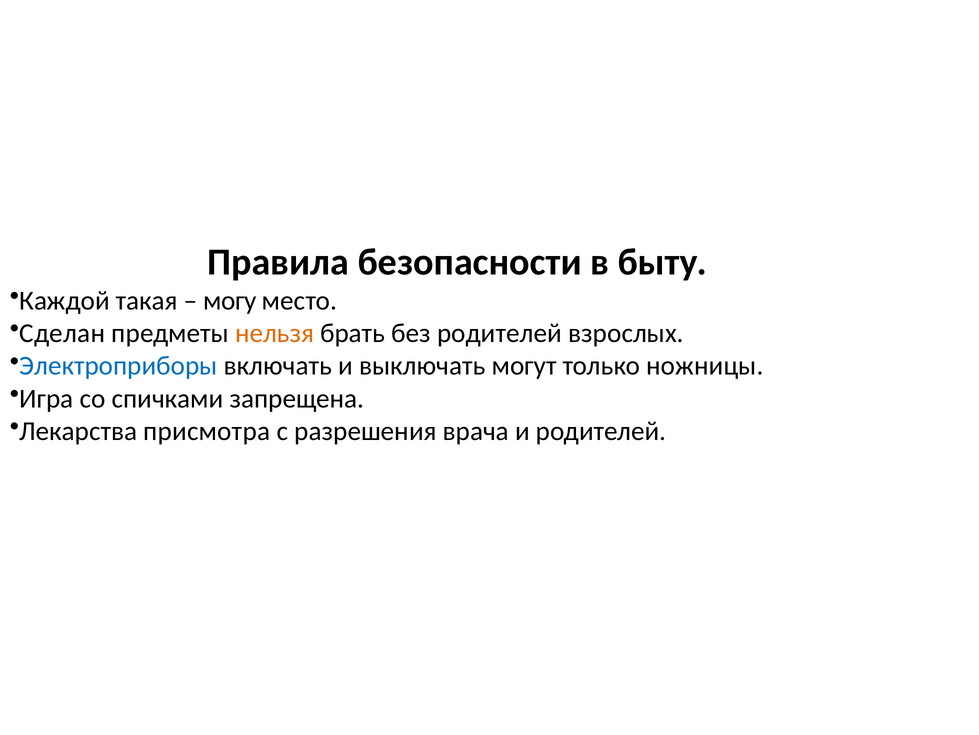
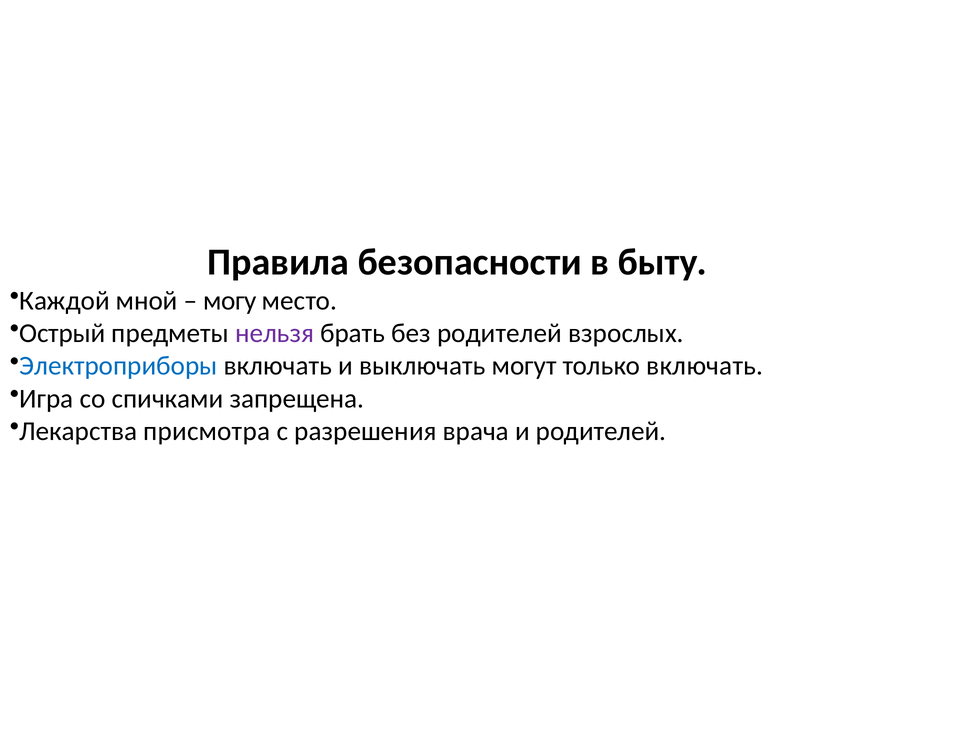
такая: такая -> мной (147, 300)
Сделан: Сделан -> Острый (62, 333)
нельзя colour: orange -> purple (275, 333)
только ножницы: ножницы -> включать (705, 366)
